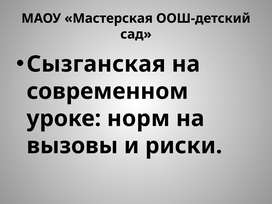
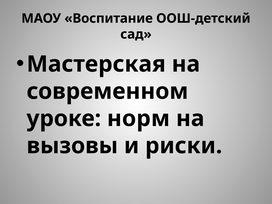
Мастерская: Мастерская -> Воспитание (109, 18)
Сызганская: Сызганская -> Мастерская (96, 64)
